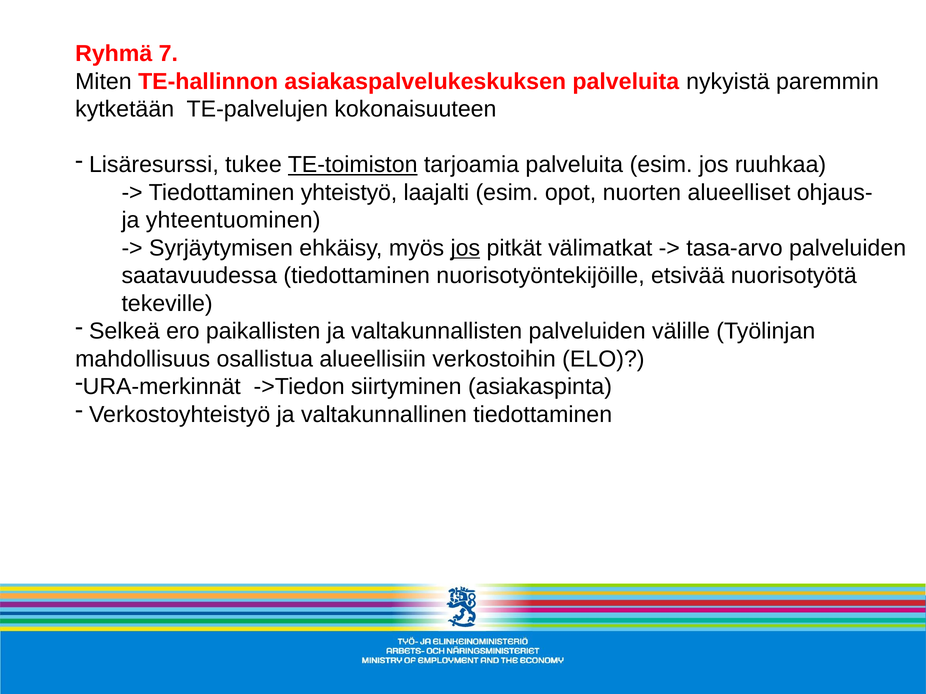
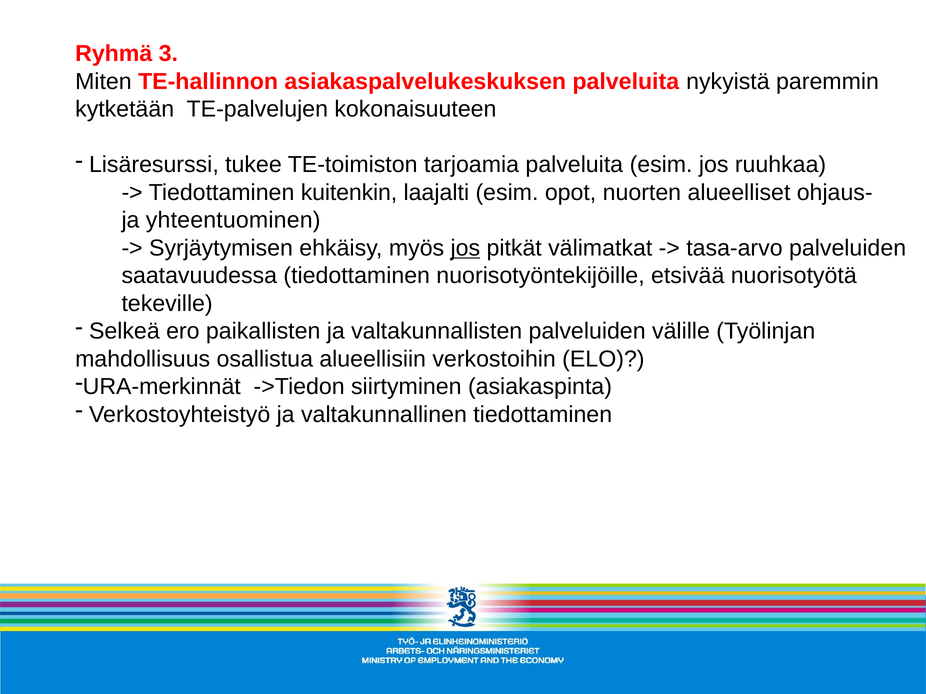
7: 7 -> 3 (168, 54)
TE-toimiston underline: present -> none (353, 165)
yhteistyö: yhteistyö -> kuitenkin (349, 193)
